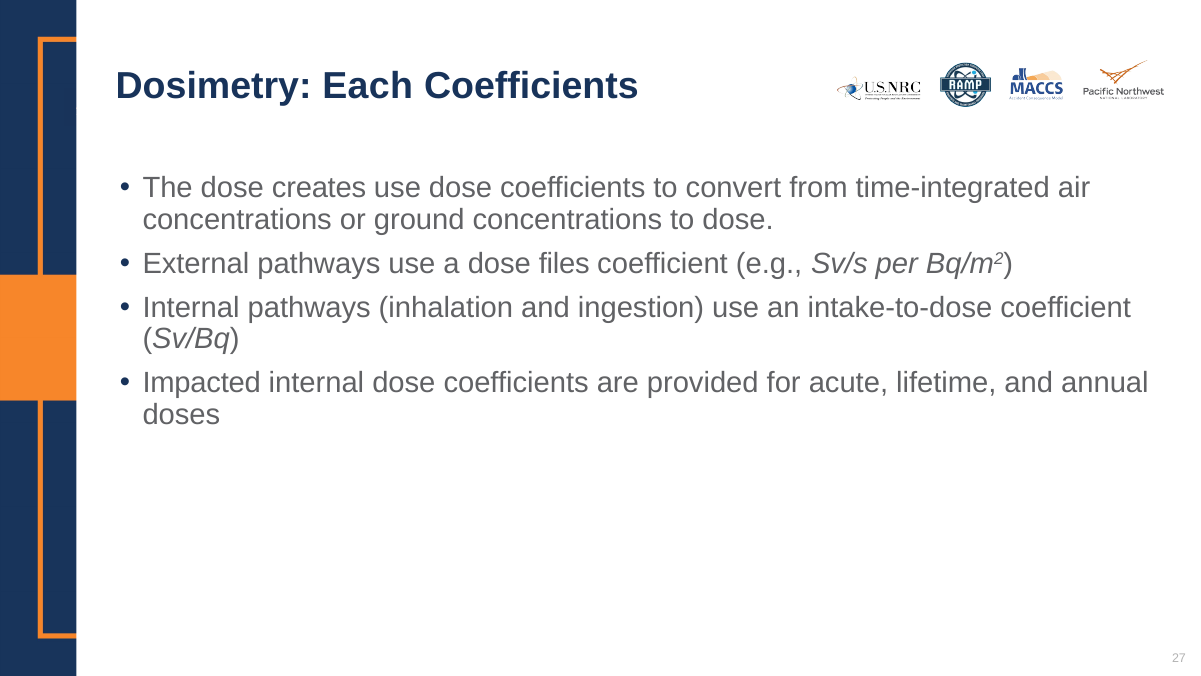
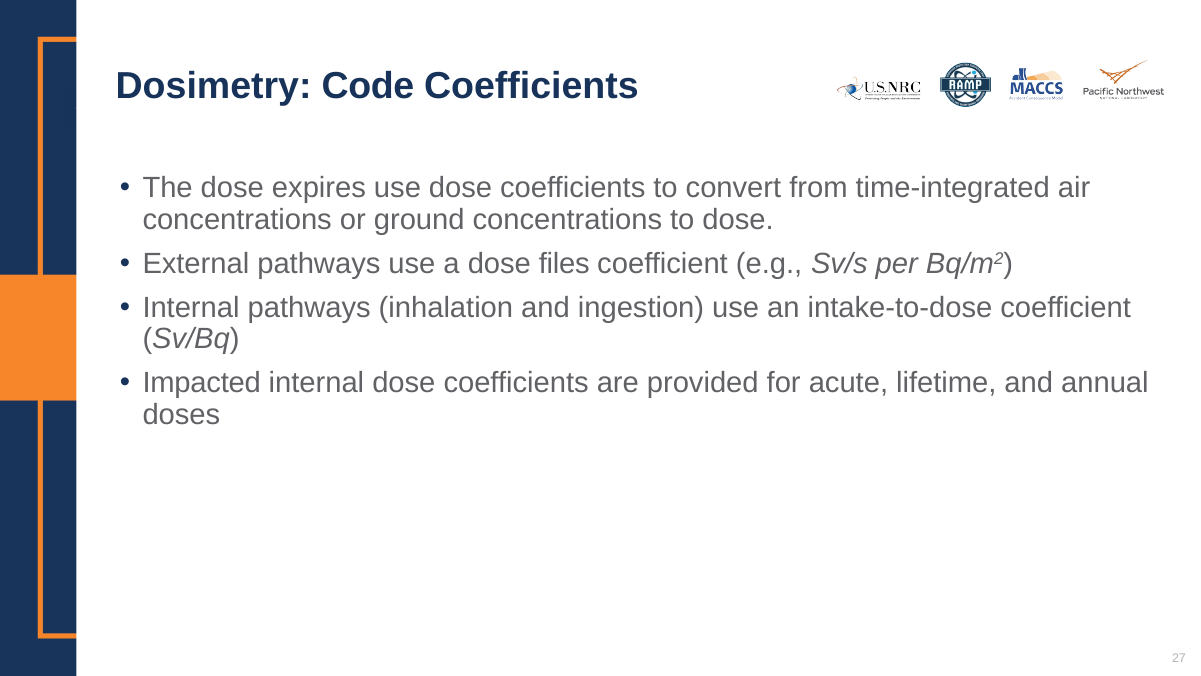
Each: Each -> Code (368, 86)
creates: creates -> expires (319, 188)
